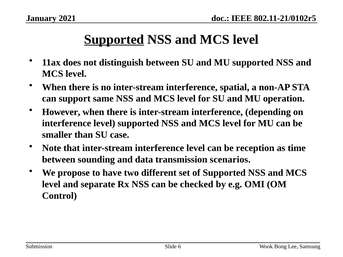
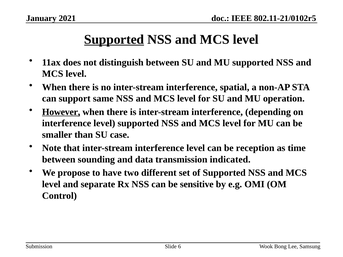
However underline: none -> present (61, 112)
scenarios: scenarios -> indicated (230, 160)
checked: checked -> sensitive (197, 184)
